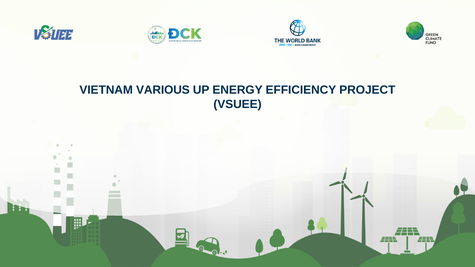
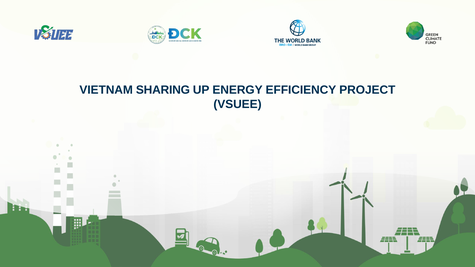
VARIOUS: VARIOUS -> SHARING (163, 90)
